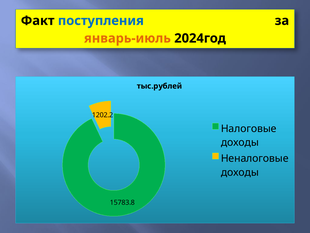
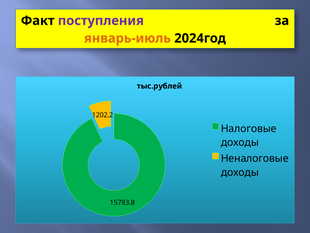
поступления colour: blue -> purple (101, 21)
